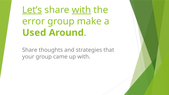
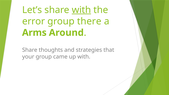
Let’s underline: present -> none (32, 10)
make: make -> there (89, 21)
Used: Used -> Arms (34, 33)
